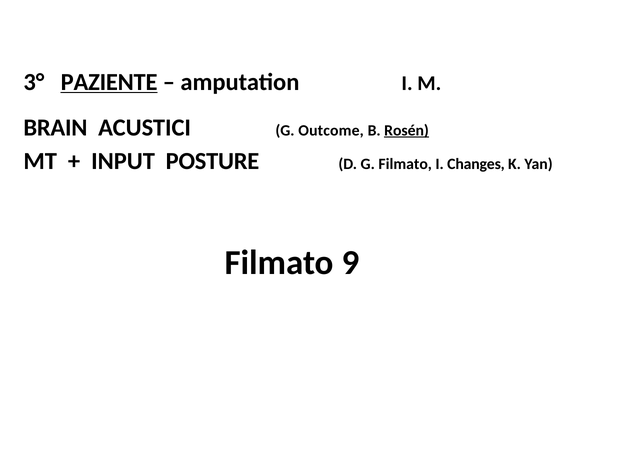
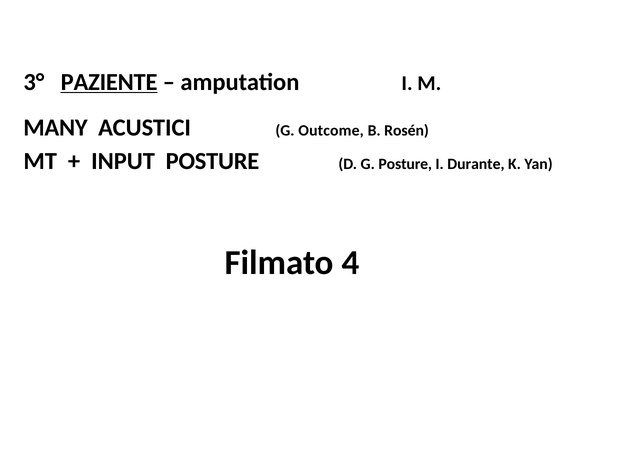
BRAIN: BRAIN -> MANY (55, 128)
Rosén underline: present -> none (407, 130)
G Filmato: Filmato -> Posture (405, 164)
Changes: Changes -> Durante (476, 164)
9: 9 -> 4 (351, 263)
